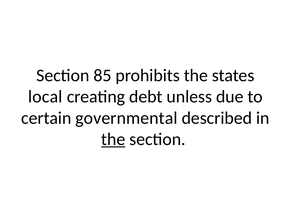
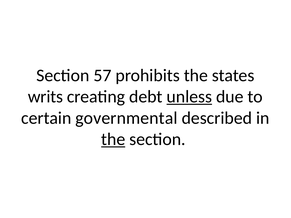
85: 85 -> 57 (102, 75)
local: local -> writs (45, 97)
unless underline: none -> present (189, 97)
